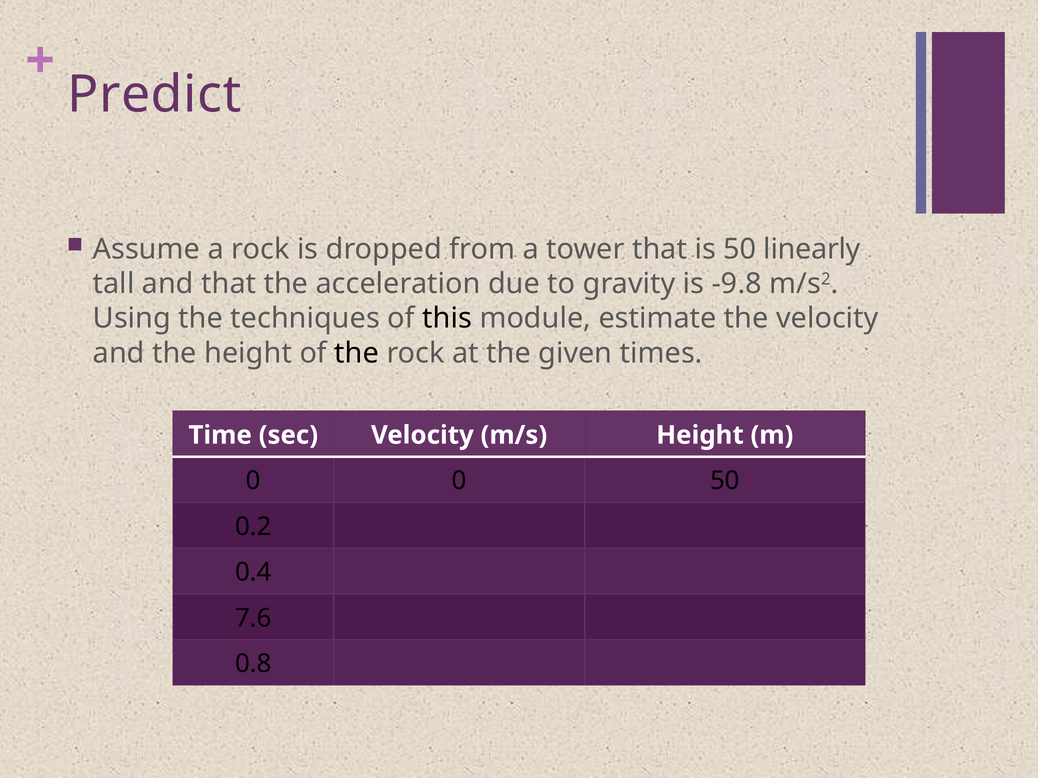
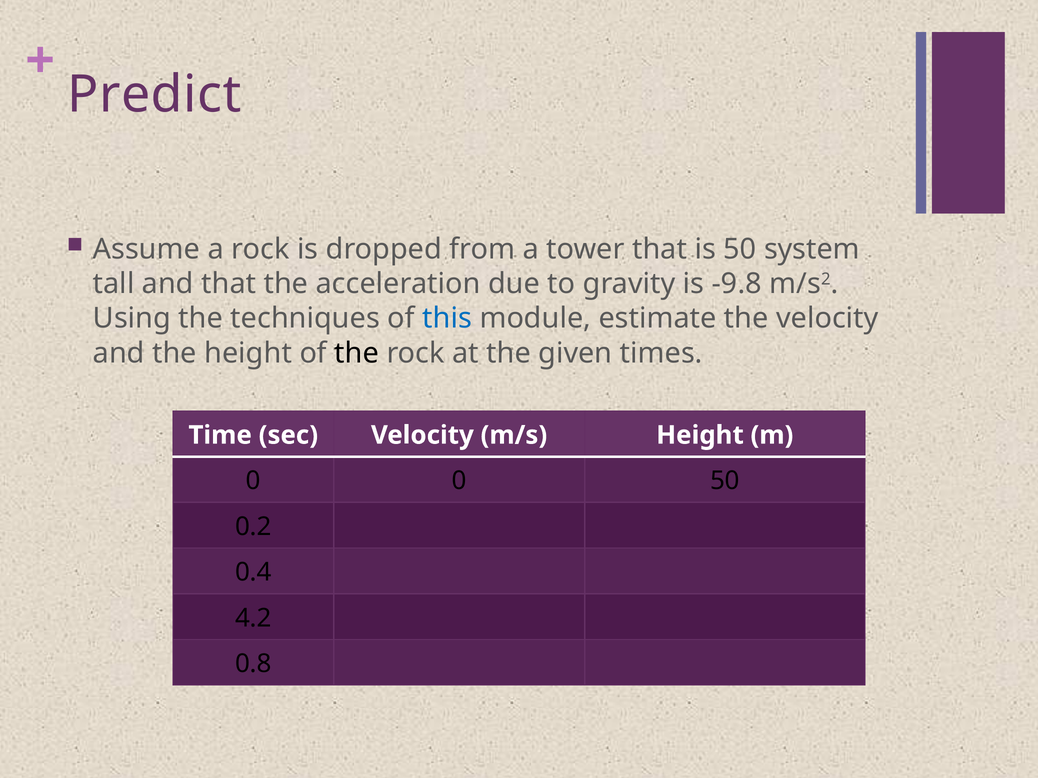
linearly: linearly -> system (812, 249)
this colour: black -> blue (447, 319)
7.6: 7.6 -> 4.2 (253, 618)
